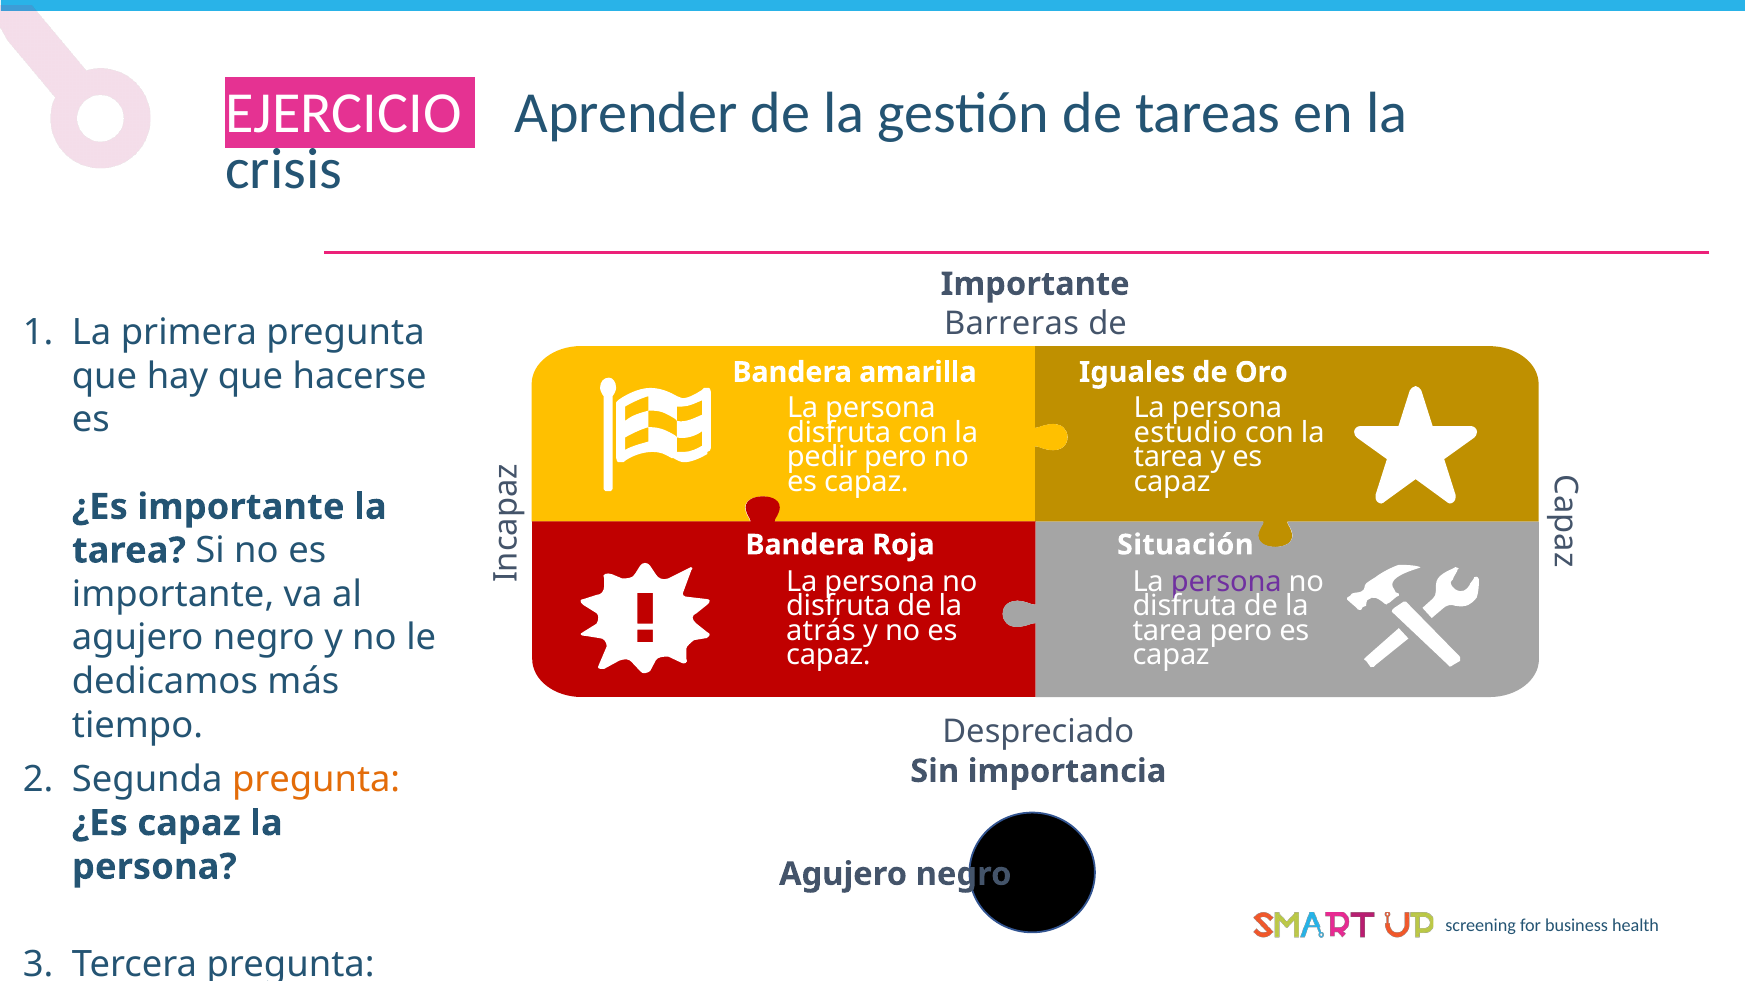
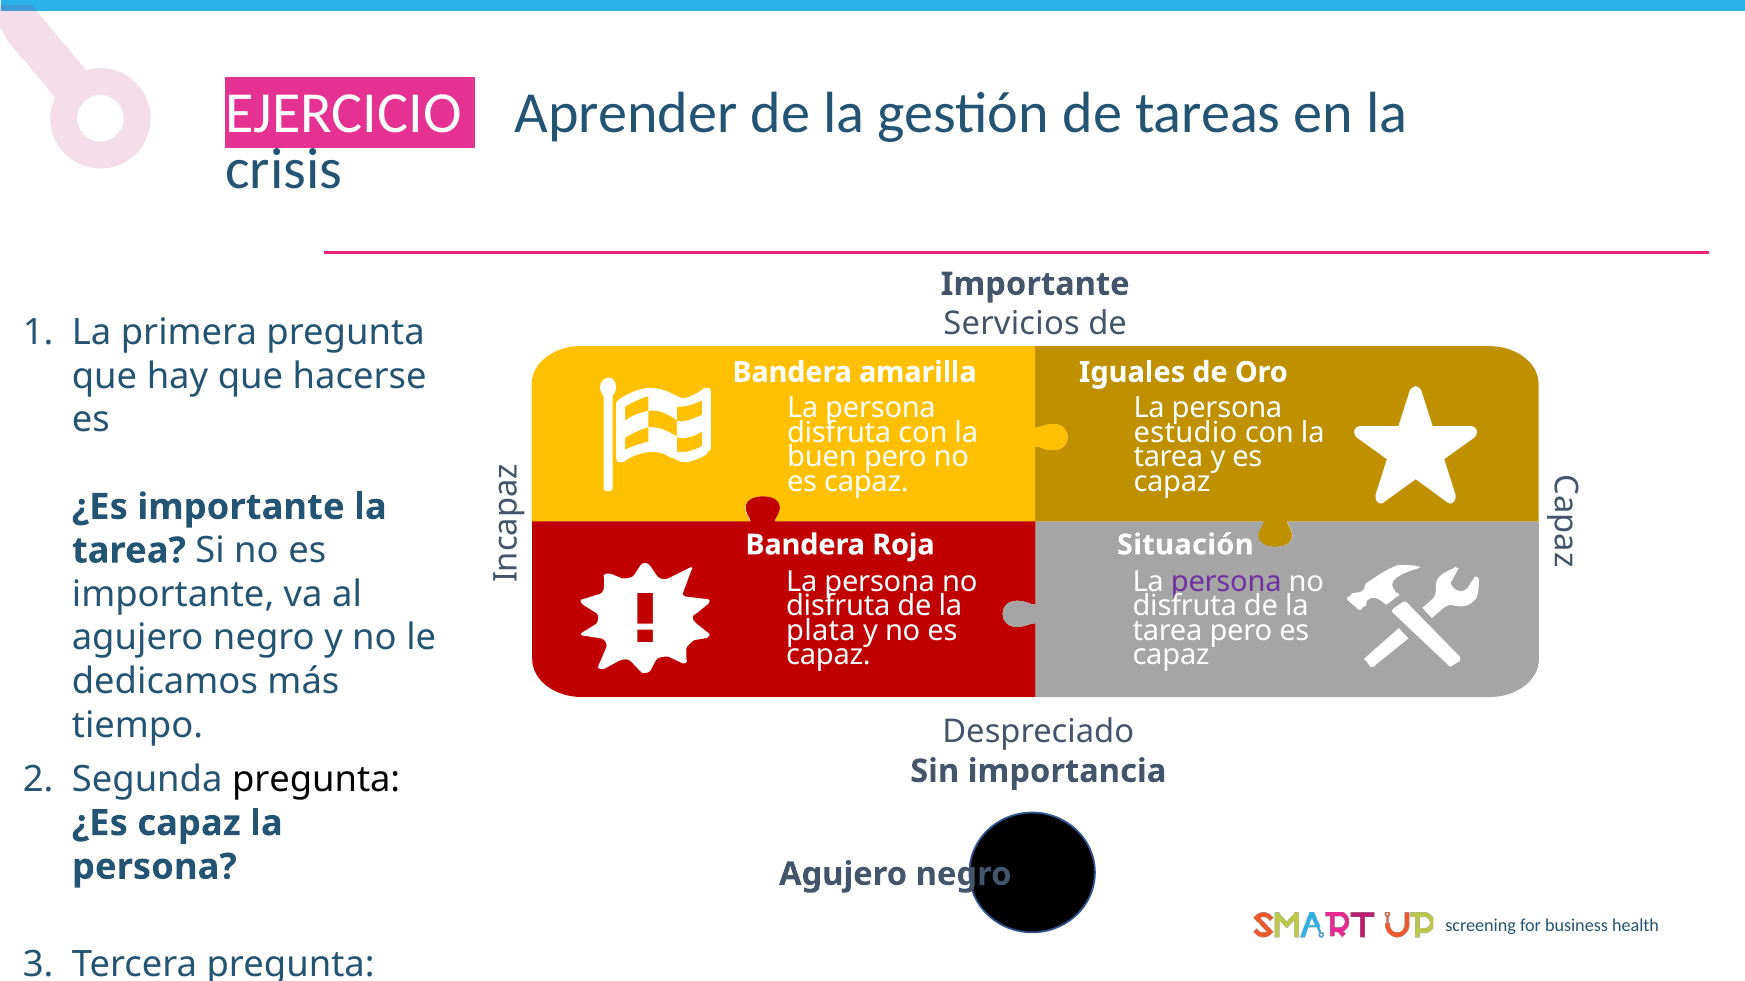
Barreras: Barreras -> Servicios (1012, 323)
pedir: pedir -> buen (822, 458)
atrás: atrás -> plata (821, 631)
pregunta colour: orange -> black (316, 780)
